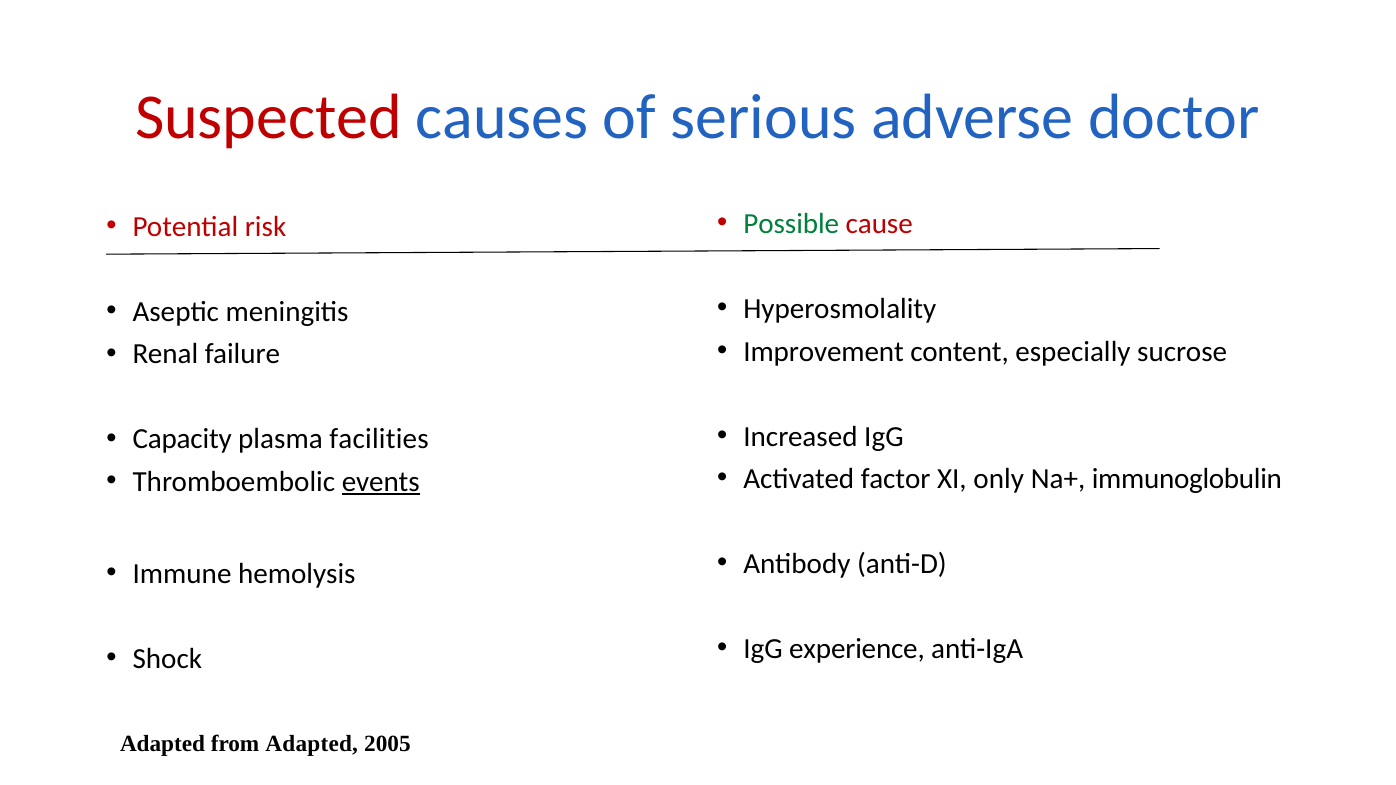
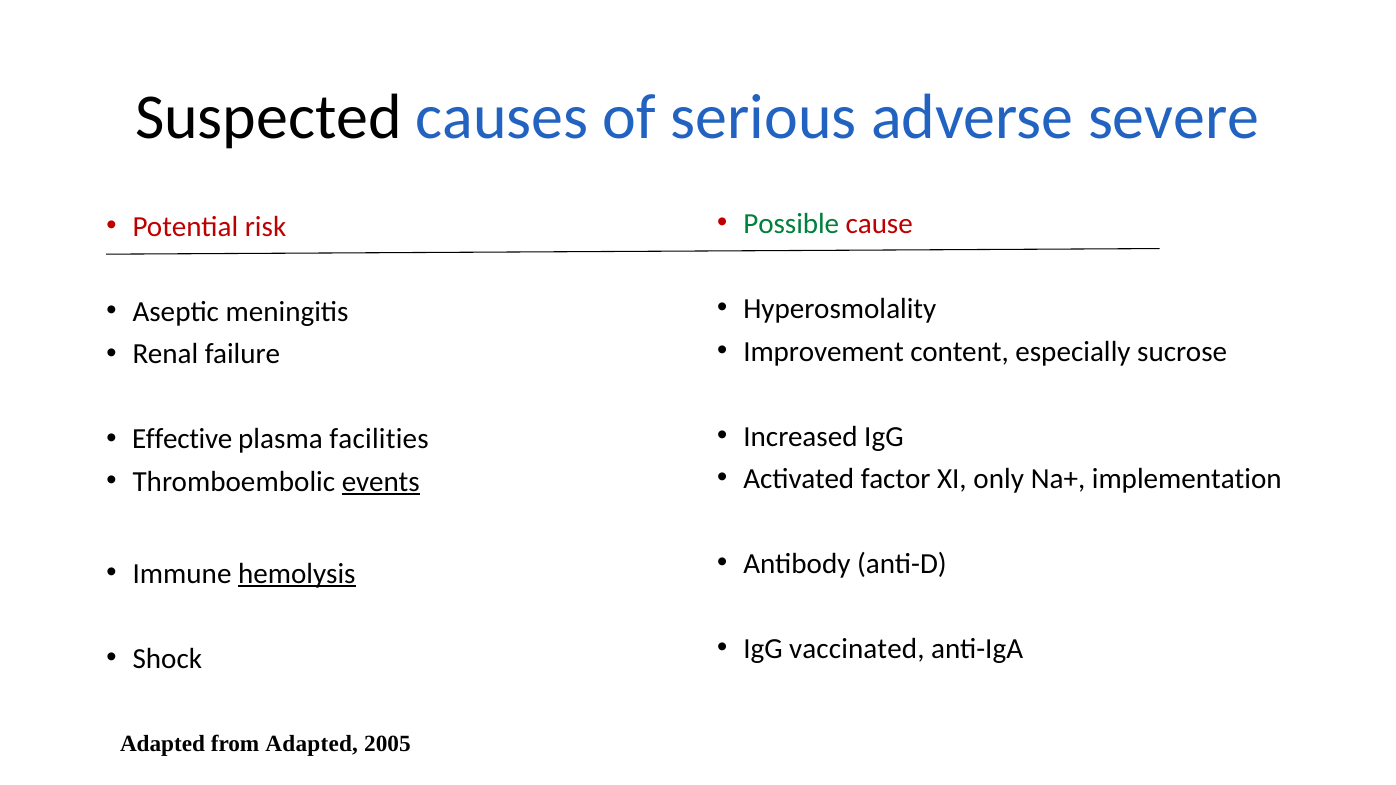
Suspected colour: red -> black (268, 117)
doctor: doctor -> severe (1174, 117)
Capacity: Capacity -> Effective (182, 439)
immunoglobulin: immunoglobulin -> implementation (1187, 479)
hemolysis underline: none -> present (297, 574)
experience: experience -> vaccinated (857, 649)
